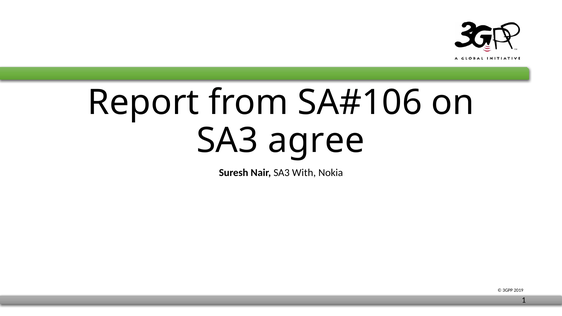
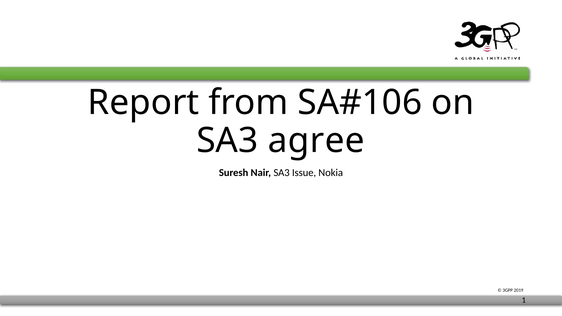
With: With -> Issue (304, 173)
